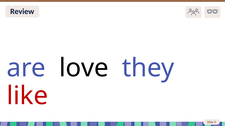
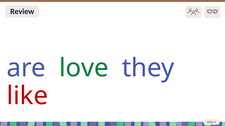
love colour: black -> green (84, 68)
